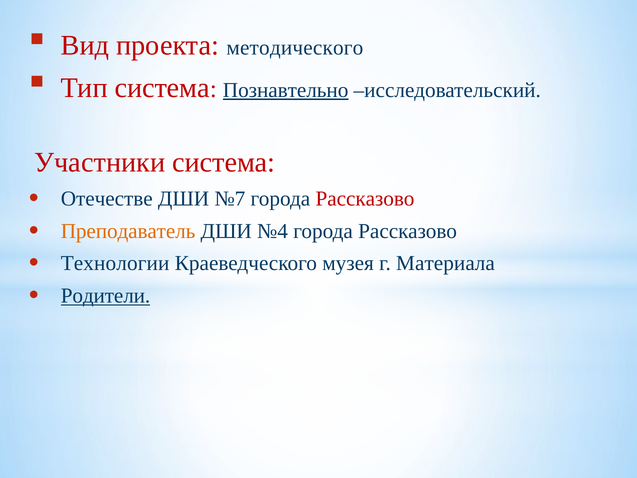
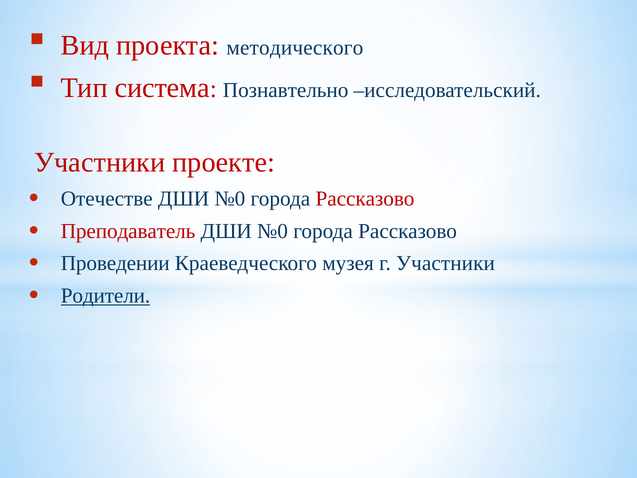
Познавтельно underline: present -> none (286, 90)
Участники система: система -> проекте (224, 162)
№7: №7 -> №0 (230, 199)
Преподаватель colour: orange -> red (128, 231)
№4: №4 -> №0 (272, 231)
Технологии: Технологии -> Проведении (115, 263)
г Материала: Материала -> Участники (445, 263)
